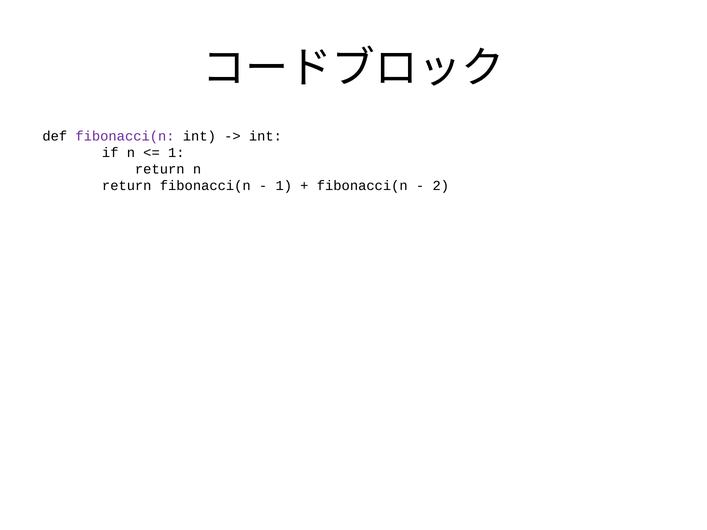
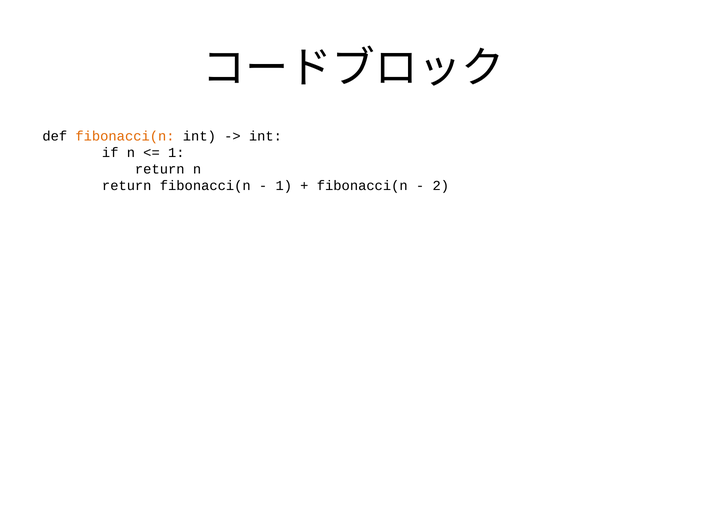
fibonacci(n colour: purple -> orange (125, 136)
